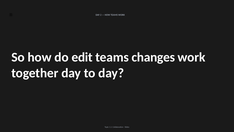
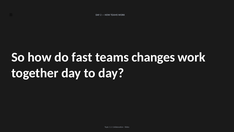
edit: edit -> fast (82, 57)
